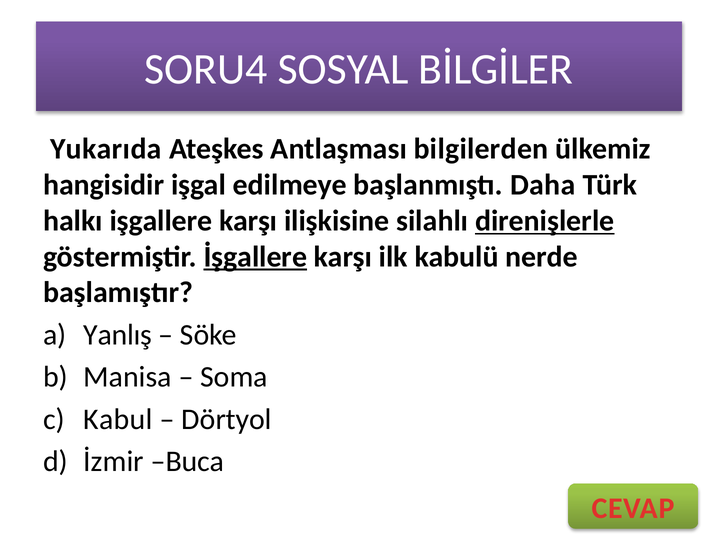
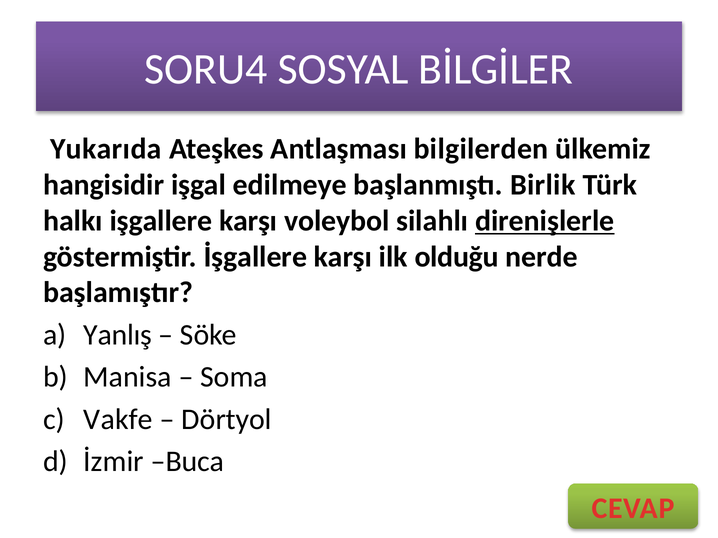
Daha: Daha -> Birlik (543, 185)
ilişkisine: ilişkisine -> voleybol (337, 221)
İşgallere underline: present -> none (255, 257)
kabulü: kabulü -> olduğu (457, 257)
Kabul: Kabul -> Vakfe (118, 420)
